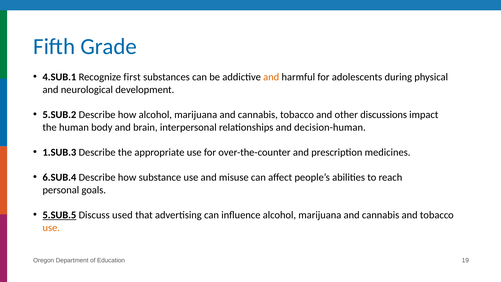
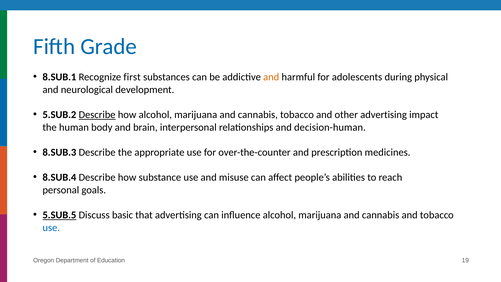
4.SUB.1: 4.SUB.1 -> 8.SUB.1 (59, 77)
Describe underline: none -> present (97, 115)
other discussions: discussions -> advertising (384, 115)
1.SUB.3: 1.SUB.3 -> 8.SUB.3 (59, 152)
6.SUB.4: 6.SUB.4 -> 8.SUB.4 (59, 177)
used: used -> basic (123, 215)
use colour: orange -> blue (51, 227)
